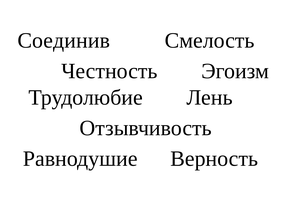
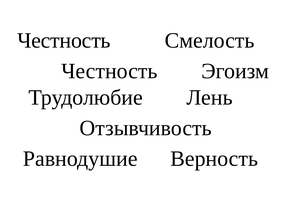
Соединив: Соединив -> Честность (64, 40)
